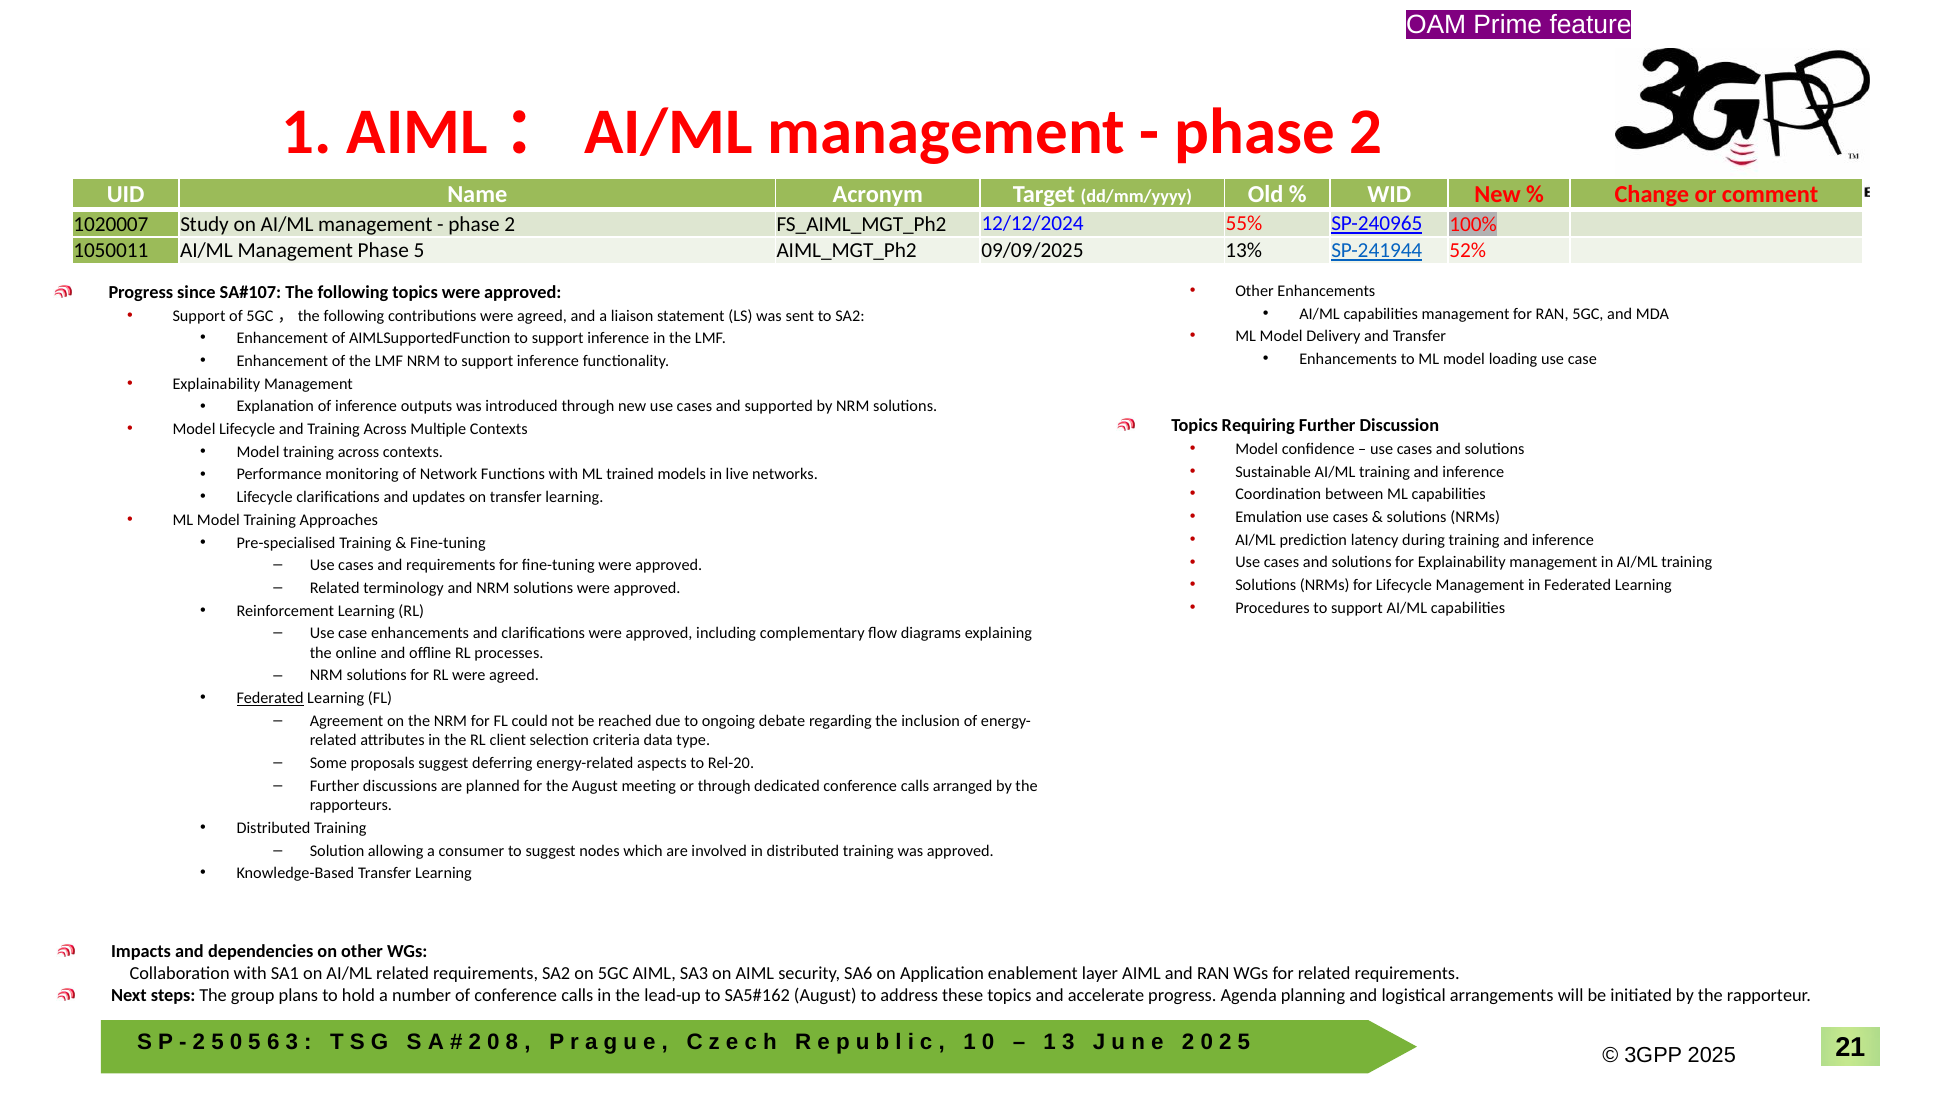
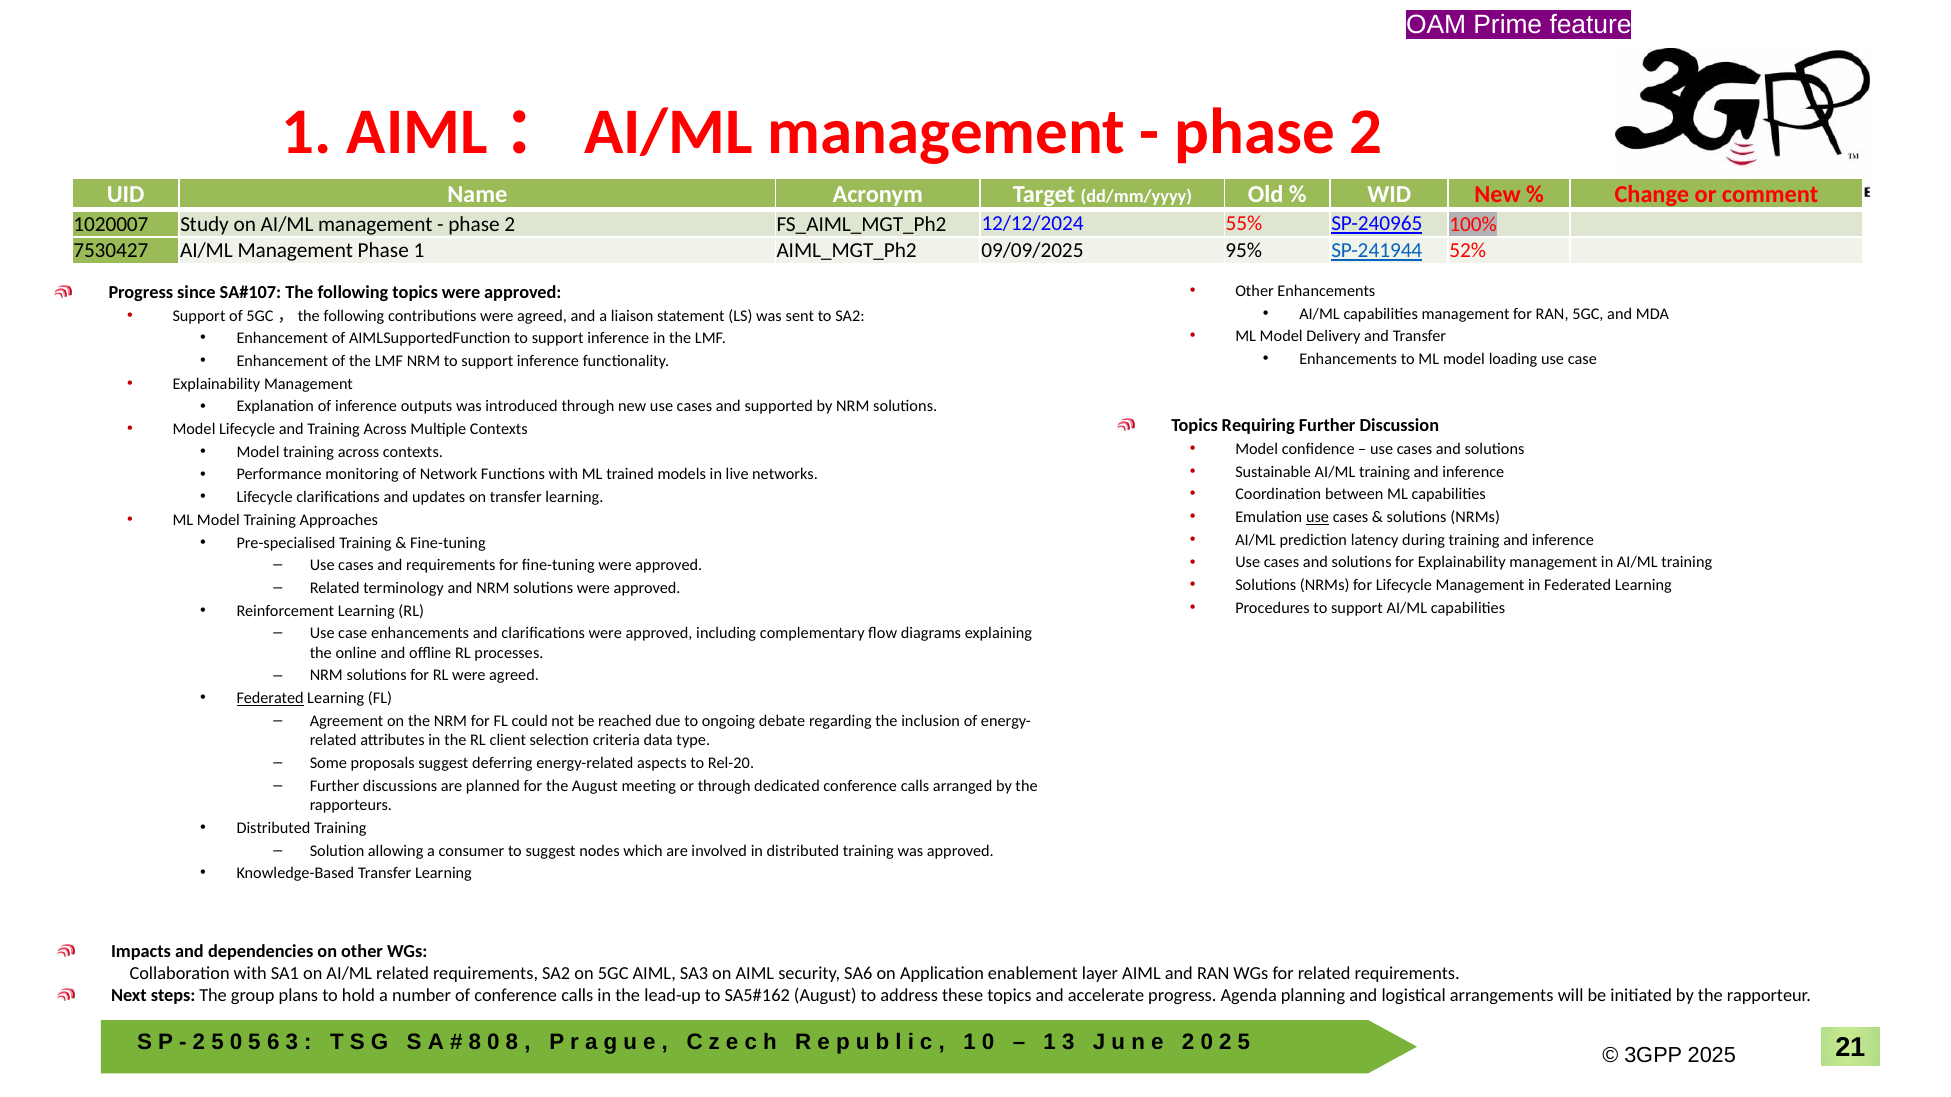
1050011: 1050011 -> 7530427 (111, 251)
Phase 5: 5 -> 1 (419, 251)
13%: 13% -> 95% (1244, 251)
use underline: none -> present (1318, 517)
2: 2 -> 8 (475, 1042)
